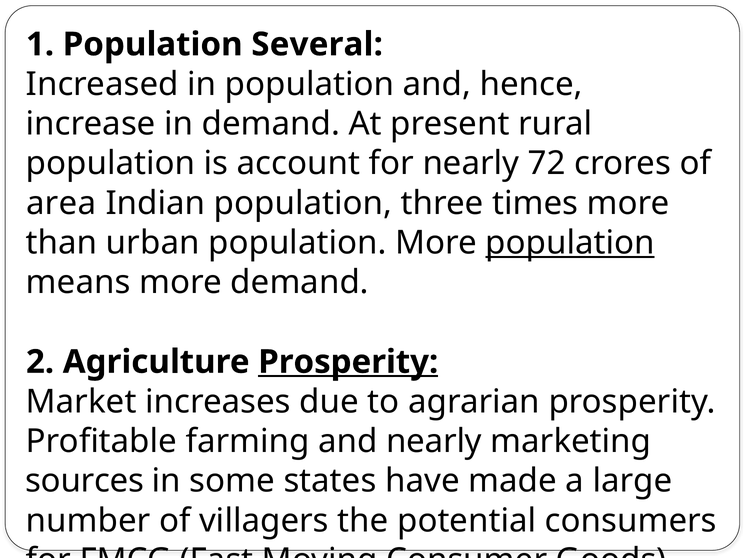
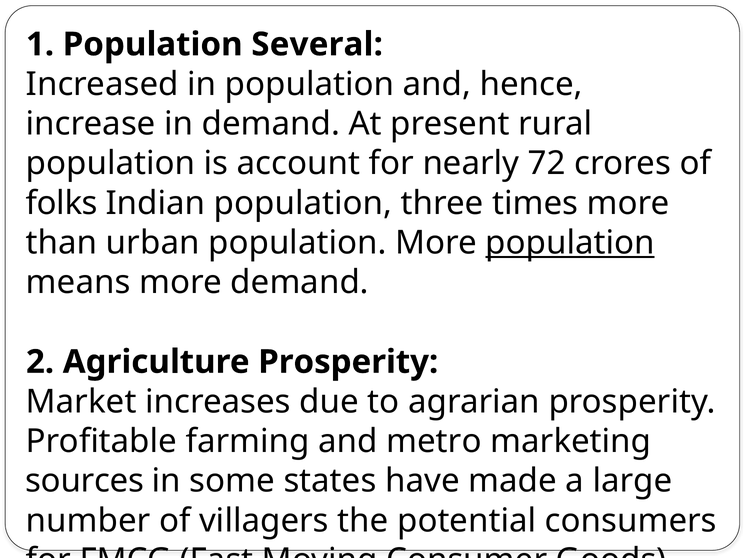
area: area -> folks (62, 203)
Prosperity underline: present -> none (348, 362)
and nearly: nearly -> metro (434, 442)
